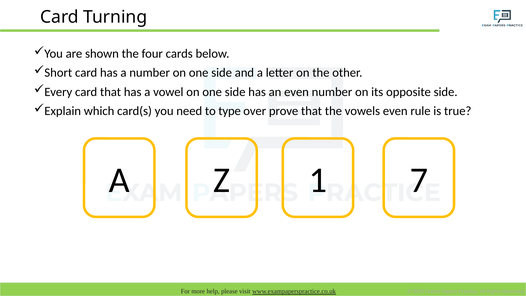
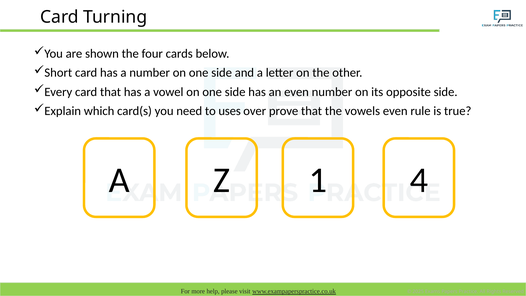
type: type -> uses (230, 111)
7: 7 -> 4 (419, 180)
